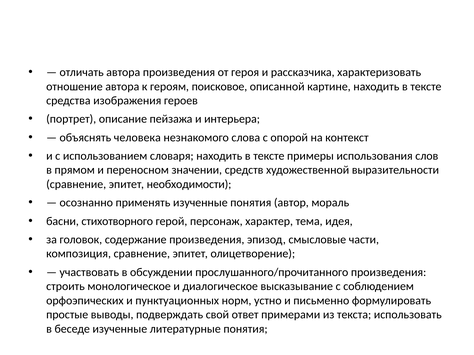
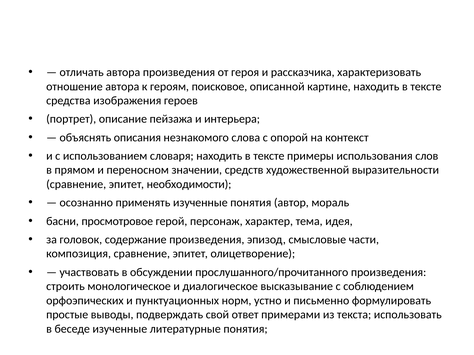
человека: человека -> описания (137, 138)
стихотворного: стихотворного -> просмотровое (117, 221)
